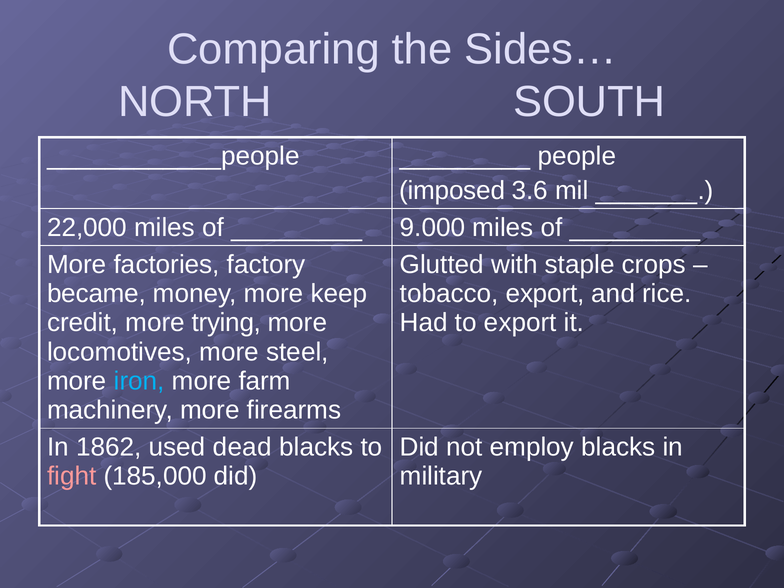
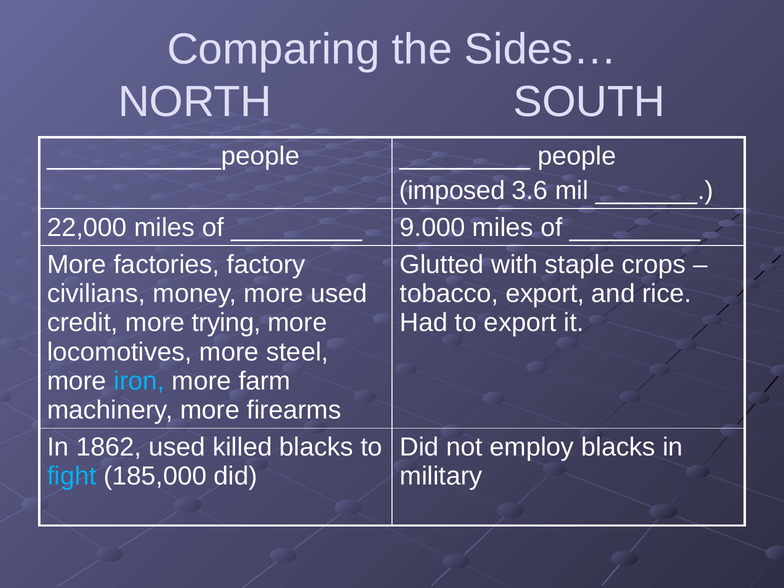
became: became -> civilians (96, 294)
more keep: keep -> used (339, 294)
dead: dead -> killed (242, 447)
fight colour: pink -> light blue (72, 476)
